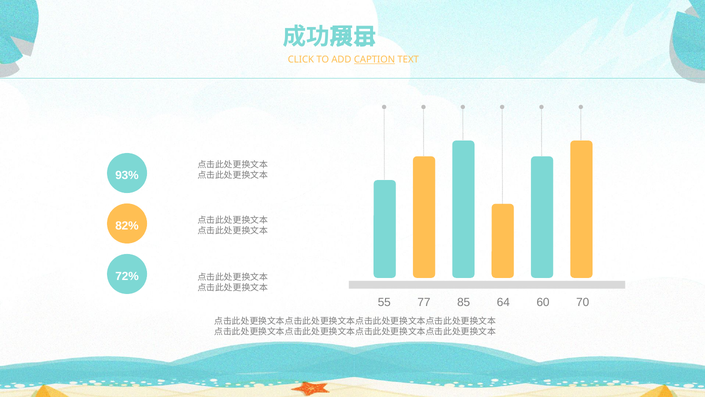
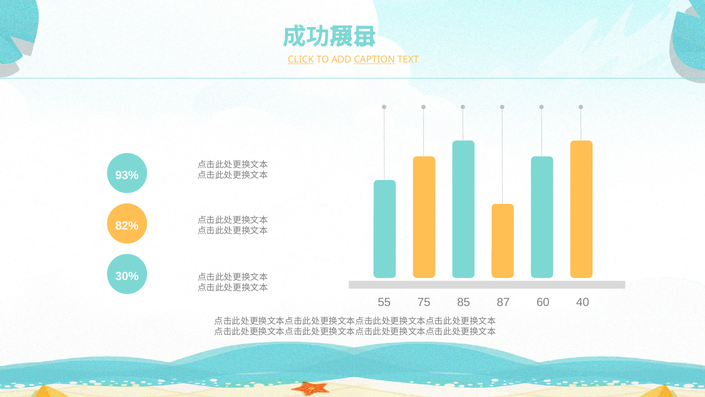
CLICK underline: none -> present (301, 60)
72%: 72% -> 30% (127, 276)
77: 77 -> 75 (424, 302)
64: 64 -> 87 (503, 302)
70: 70 -> 40 (583, 302)
